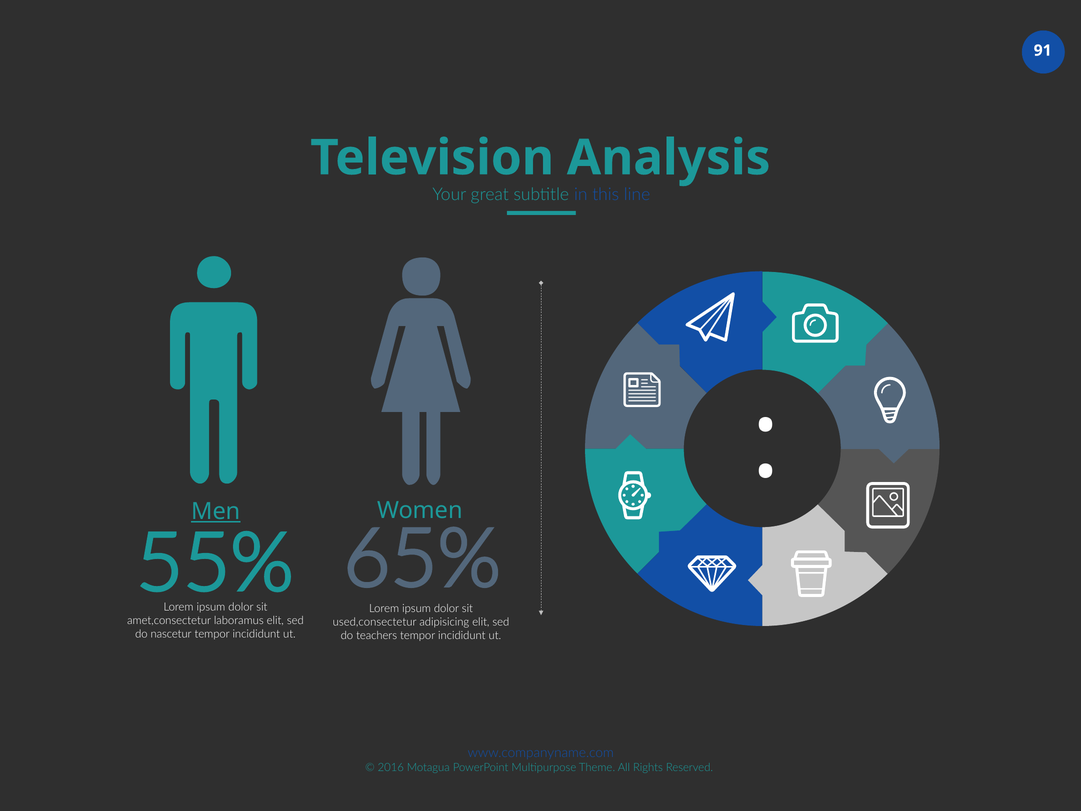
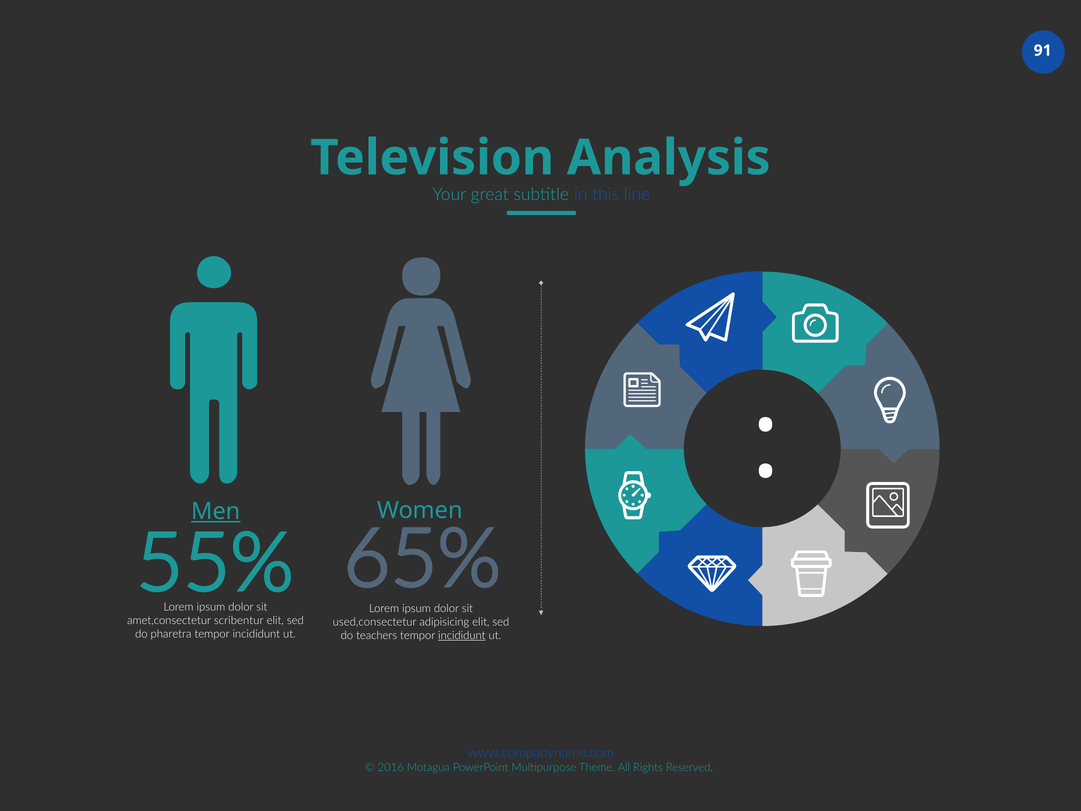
laboramus: laboramus -> scribentur (239, 620)
nascetur: nascetur -> pharetra (171, 634)
incididunt underline: none -> present (462, 635)
